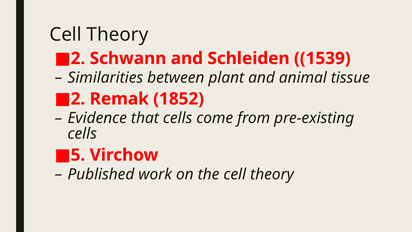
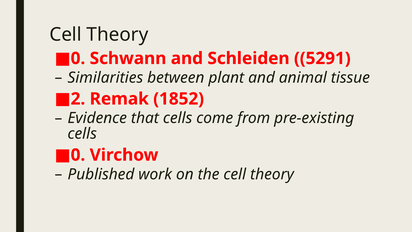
2: 2 -> 0 (78, 58)
1539: 1539 -> 5291 (322, 58)
5: 5 -> 0 (78, 155)
